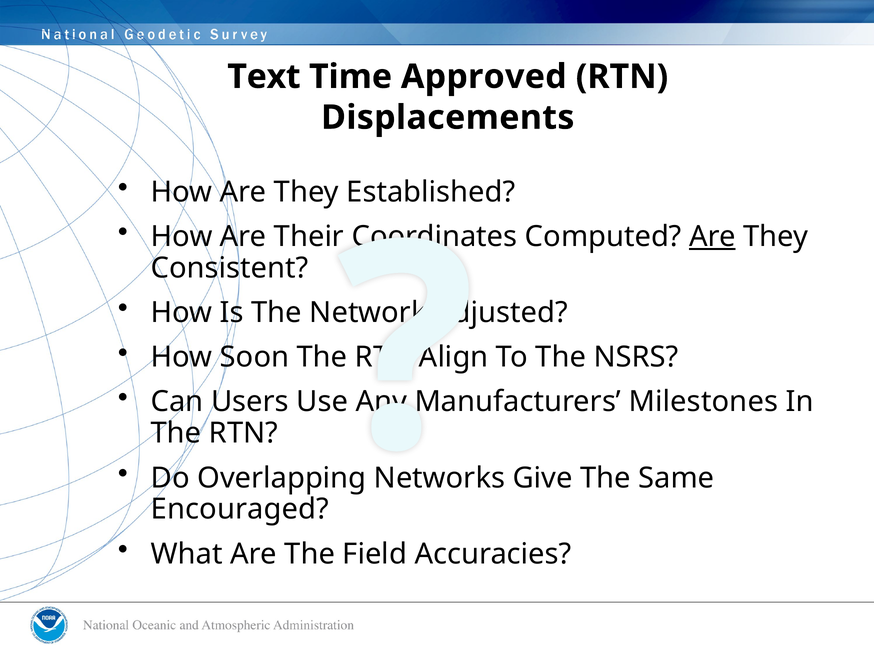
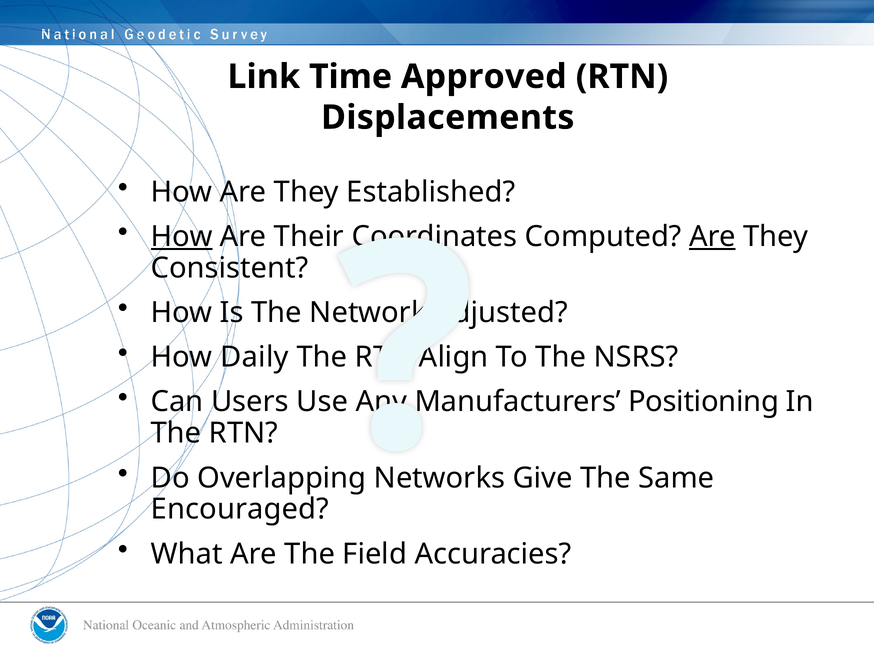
Text: Text -> Link (264, 77)
How underline: none -> present (182, 236)
Soon: Soon -> Daily (254, 357)
Milestones: Milestones -> Positioning (704, 402)
